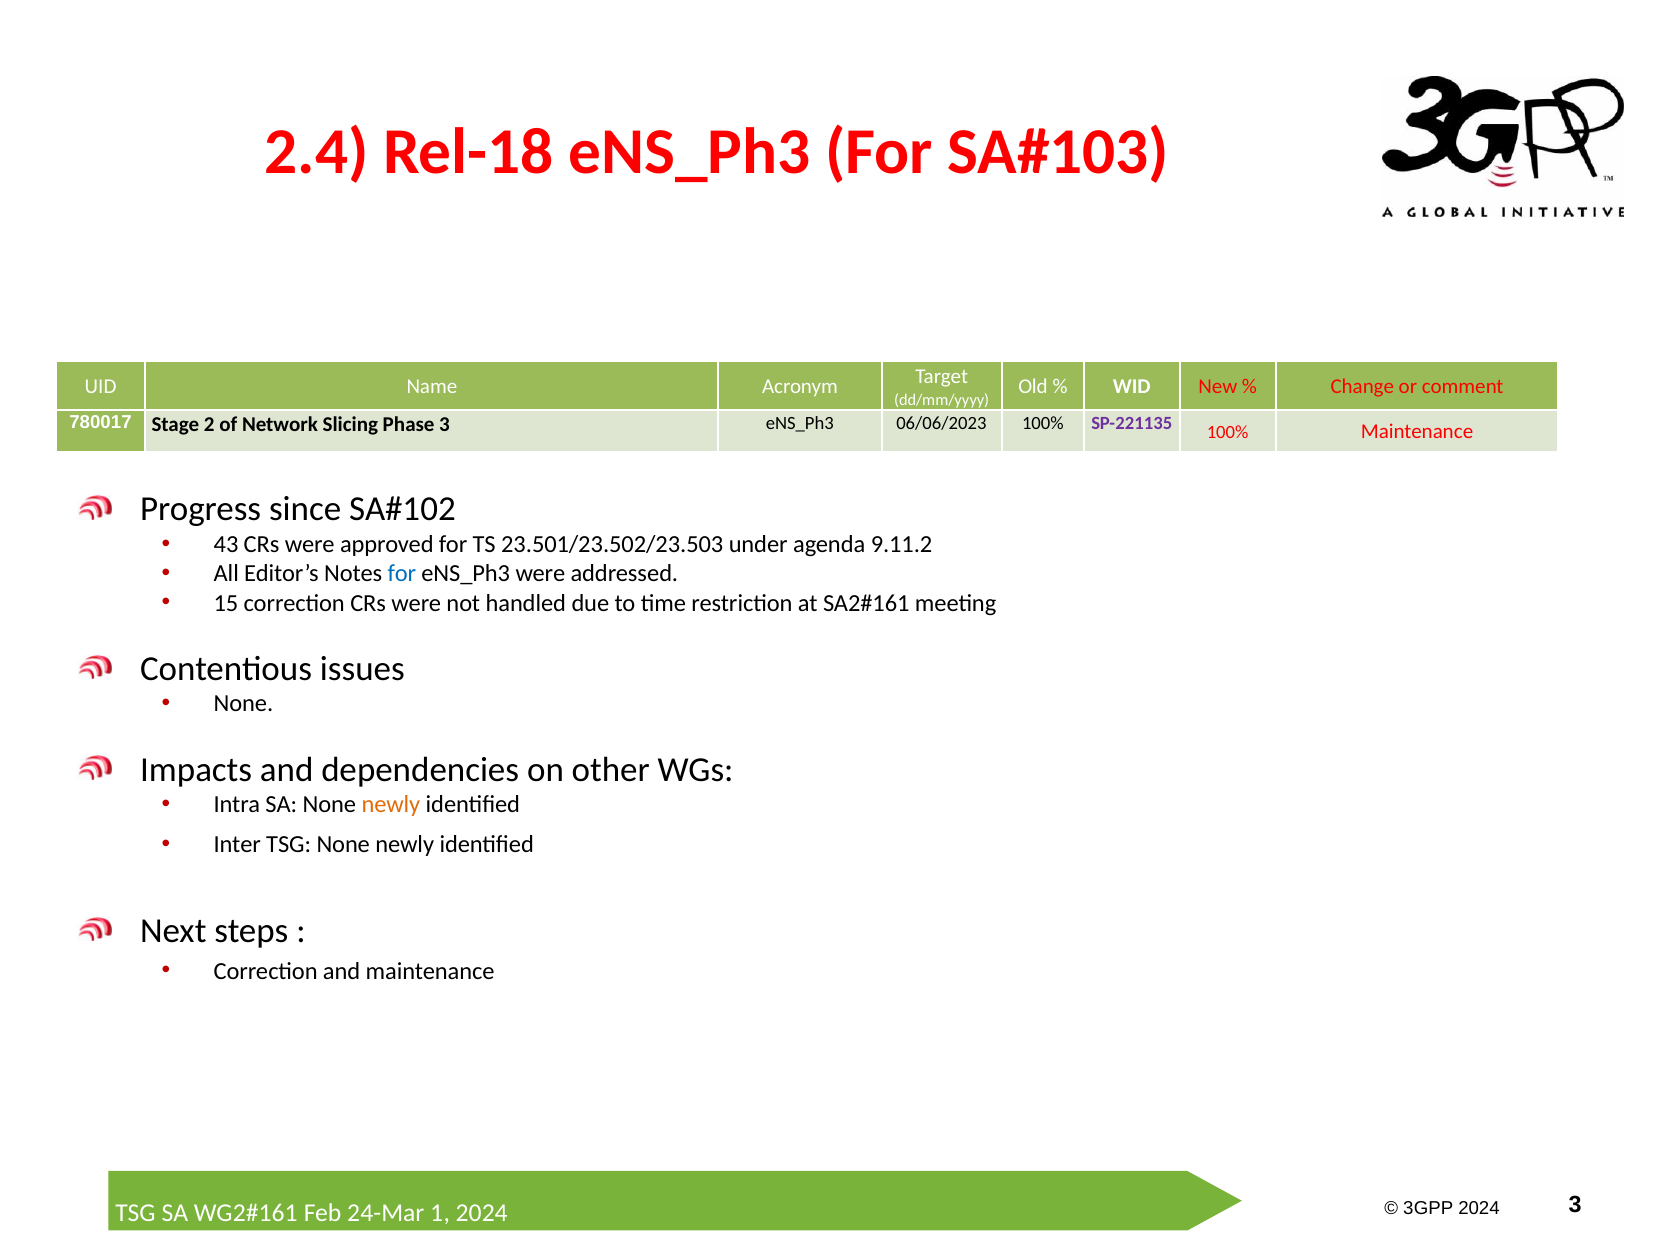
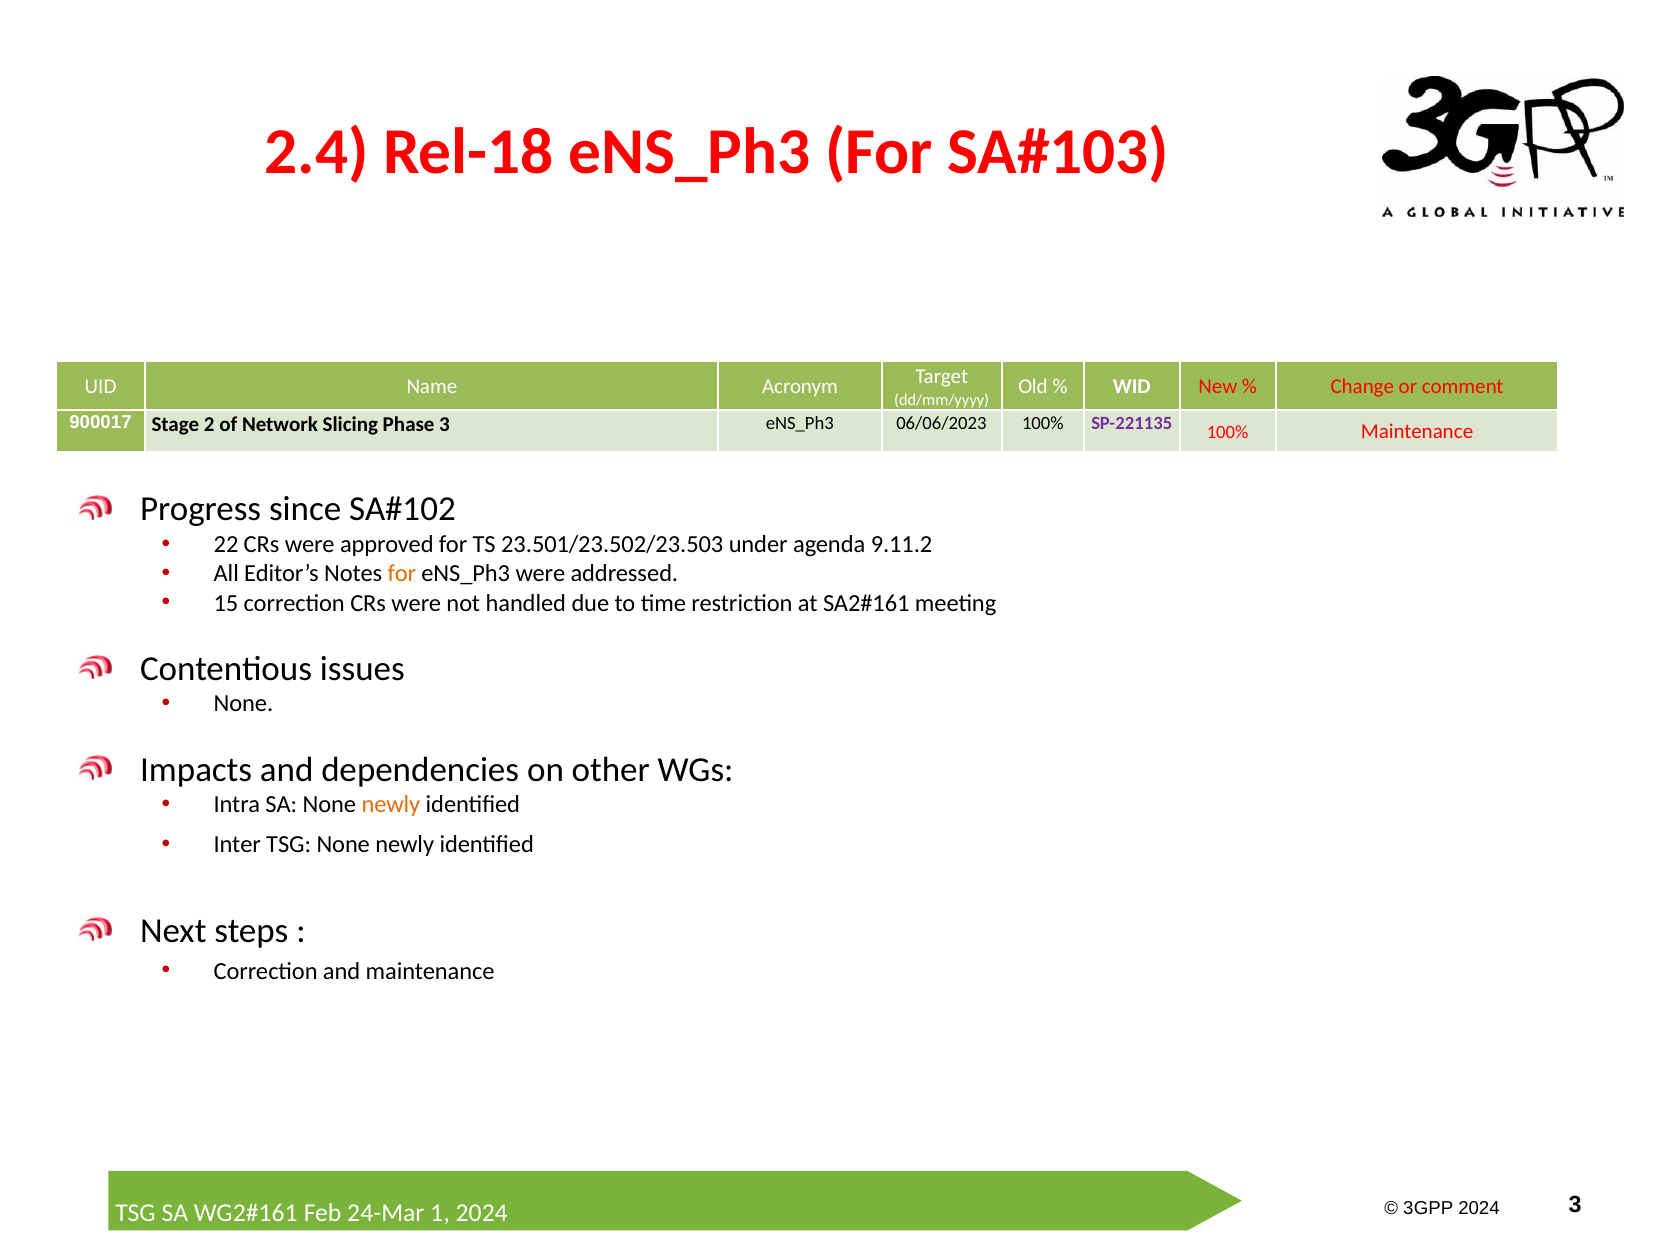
780017: 780017 -> 900017 (100, 423)
43: 43 -> 22 (226, 544)
for colour: blue -> orange (402, 574)
